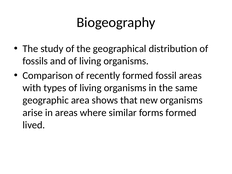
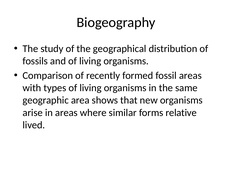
forms formed: formed -> relative (181, 113)
